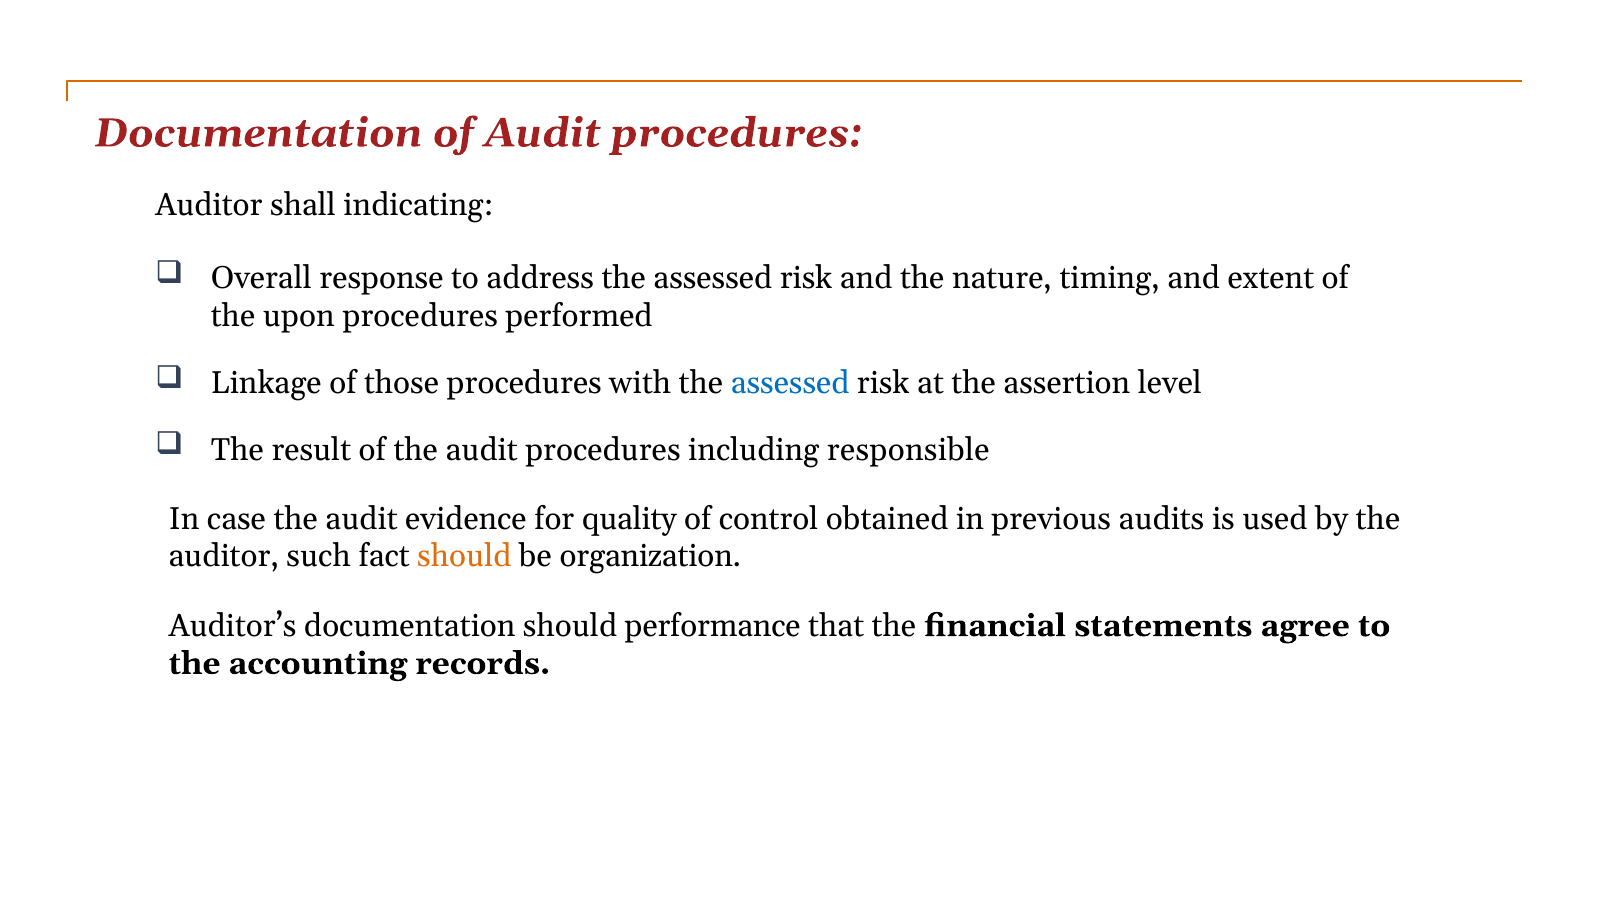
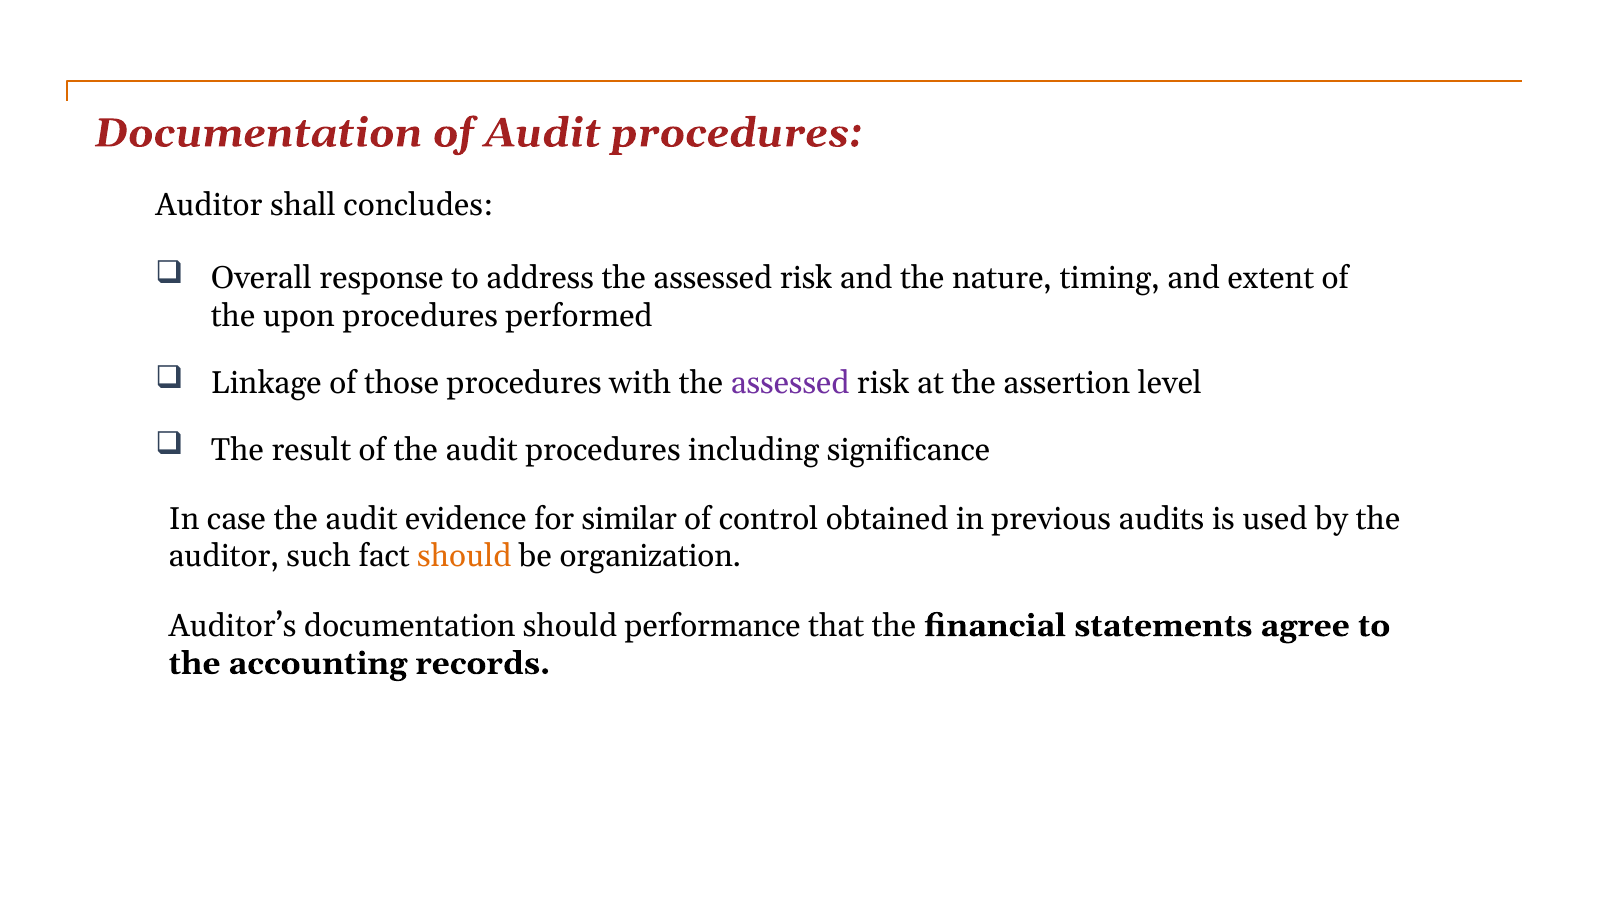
indicating: indicating -> concludes (418, 205)
assessed colour: blue -> purple (790, 383)
responsible: responsible -> significance (908, 450)
quality: quality -> similar (629, 519)
